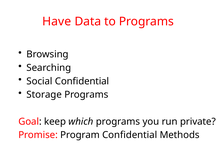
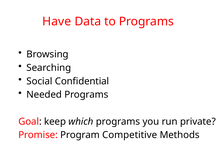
Storage: Storage -> Needed (44, 95)
Program Confidential: Confidential -> Competitive (130, 135)
